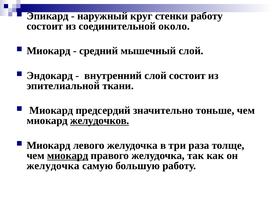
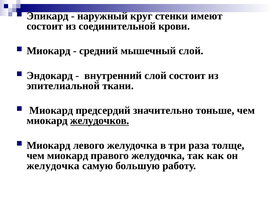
стенки работу: работу -> имеют (207, 16)
около: около -> крови (174, 26)
миокард underline: present -> none (68, 155)
